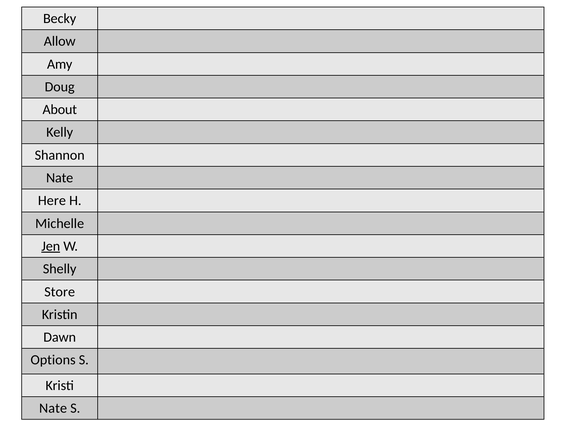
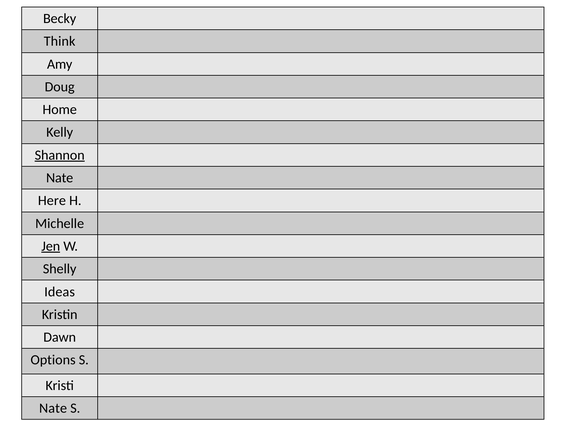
Allow: Allow -> Think (60, 41)
About: About -> Home (60, 110)
Shannon underline: none -> present (60, 155)
Store: Store -> Ideas (60, 292)
